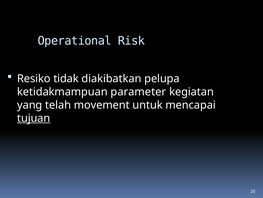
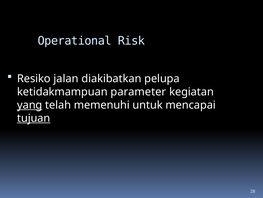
tidak: tidak -> jalan (66, 78)
yang underline: none -> present (30, 105)
movement: movement -> memenuhi (102, 105)
